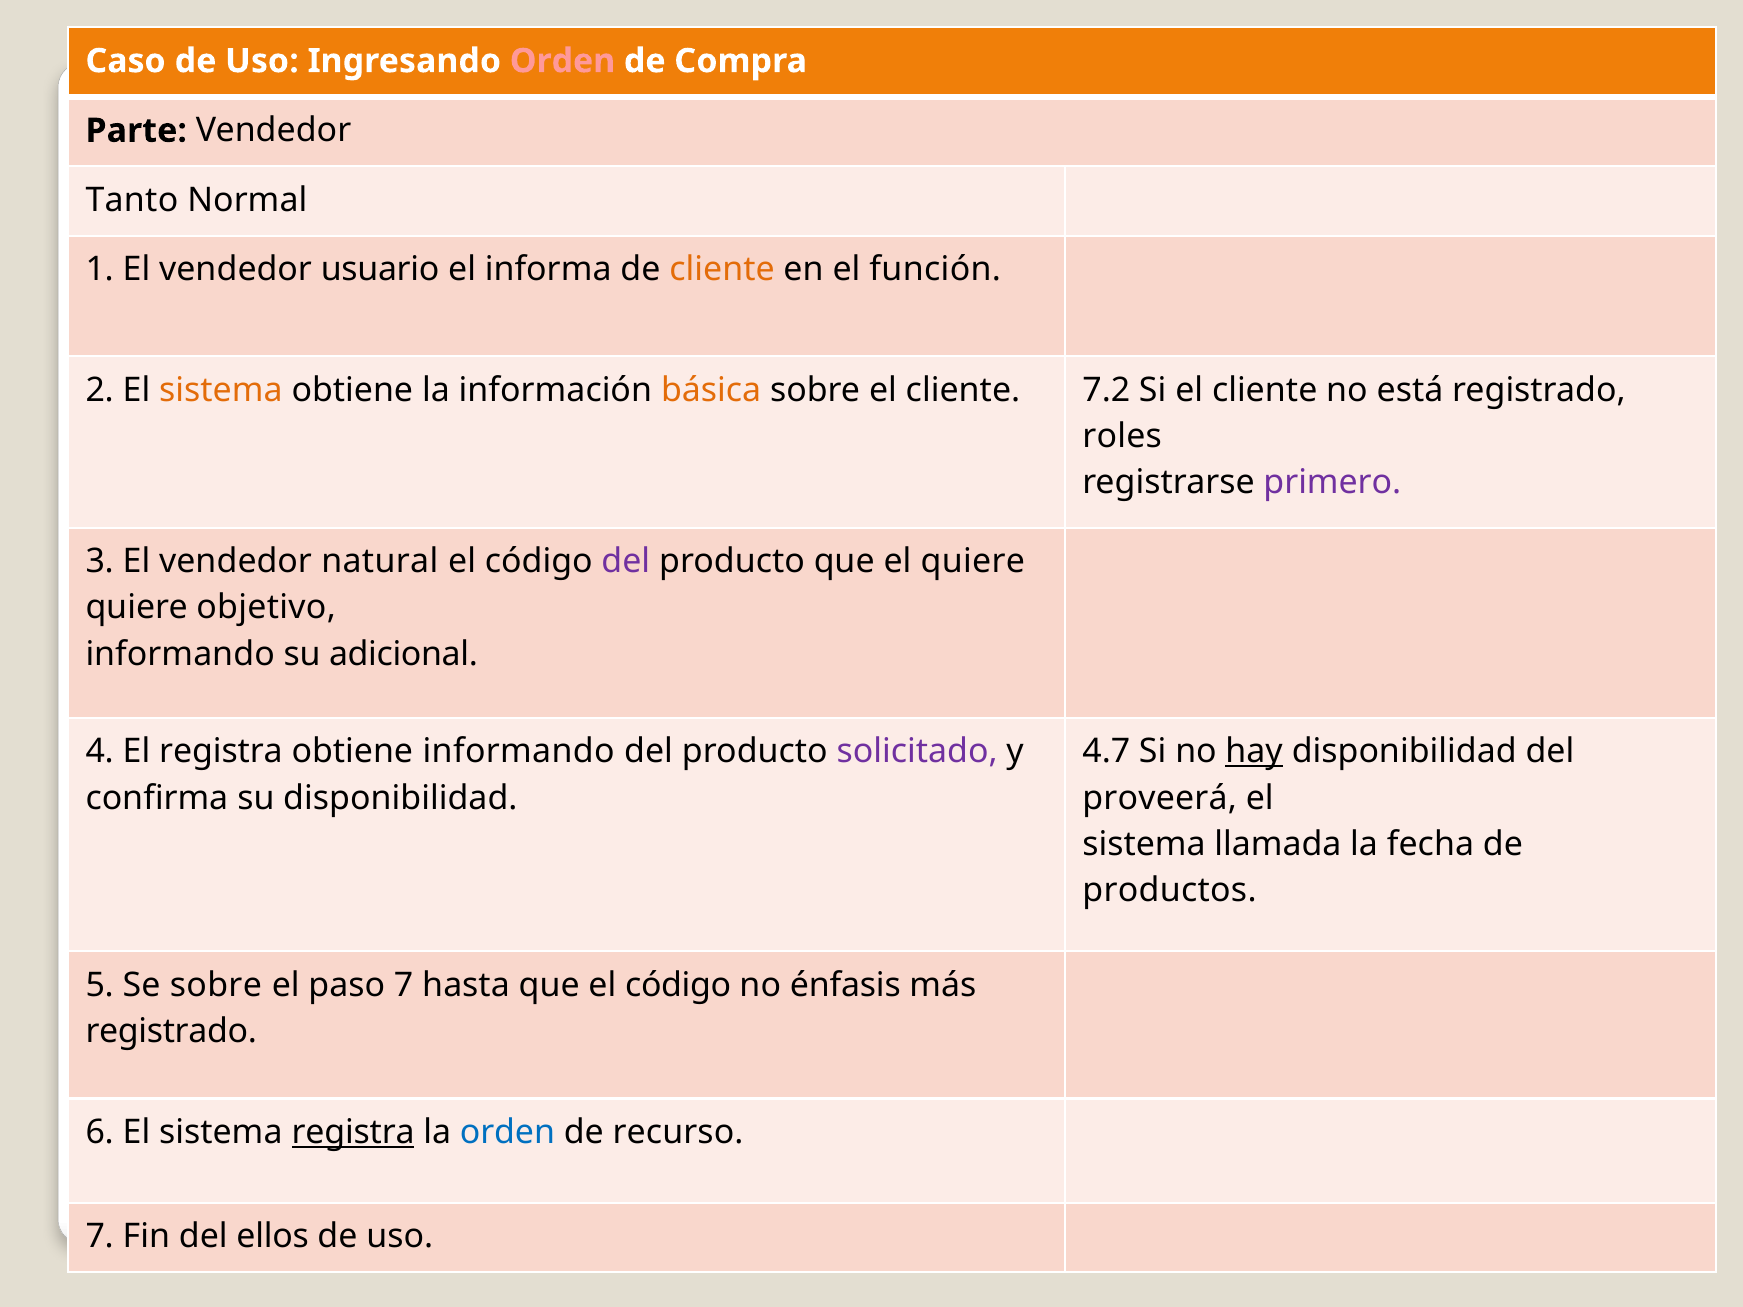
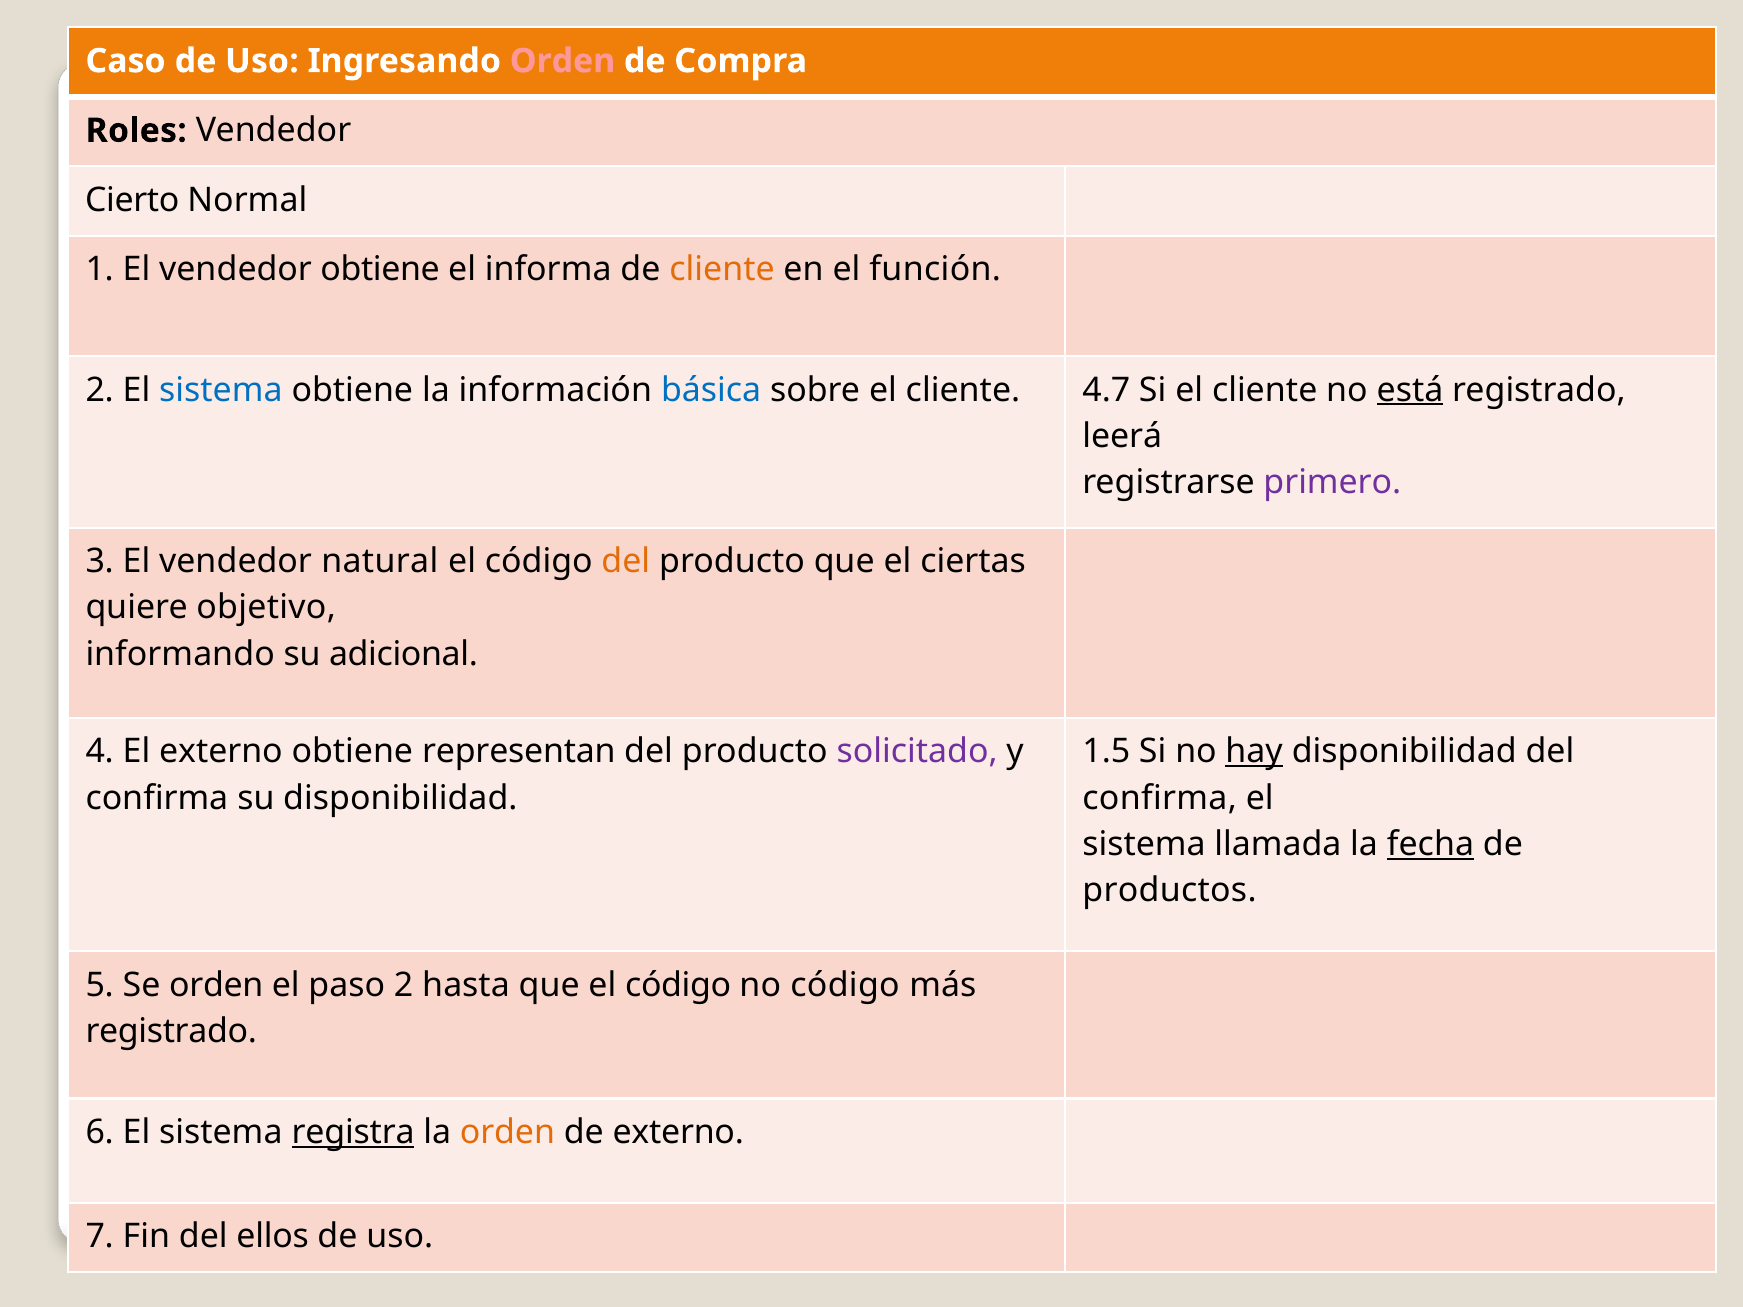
Parte: Parte -> Roles (136, 131)
Tanto: Tanto -> Cierto (132, 200)
vendedor usuario: usuario -> obtiene (380, 270)
sistema colour: orange -> blue (221, 390)
básica colour: orange -> blue (711, 390)
7.2: 7.2 -> 4.7 (1106, 390)
está underline: none -> present (1410, 390)
roles: roles -> leerá (1122, 436)
del colour: purple -> orange (626, 562)
el quiere: quiere -> ciertas (973, 562)
El registra: registra -> externo (221, 752)
obtiene informando: informando -> representan (519, 752)
4.7: 4.7 -> 1.5 (1106, 752)
proveerá: proveerá -> confirma (1160, 798)
fecha underline: none -> present (1430, 844)
Se sobre: sobre -> orden (216, 985)
paso 7: 7 -> 2 (404, 985)
no énfasis: énfasis -> código (845, 985)
orden colour: blue -> orange (507, 1133)
de recurso: recurso -> externo (678, 1133)
